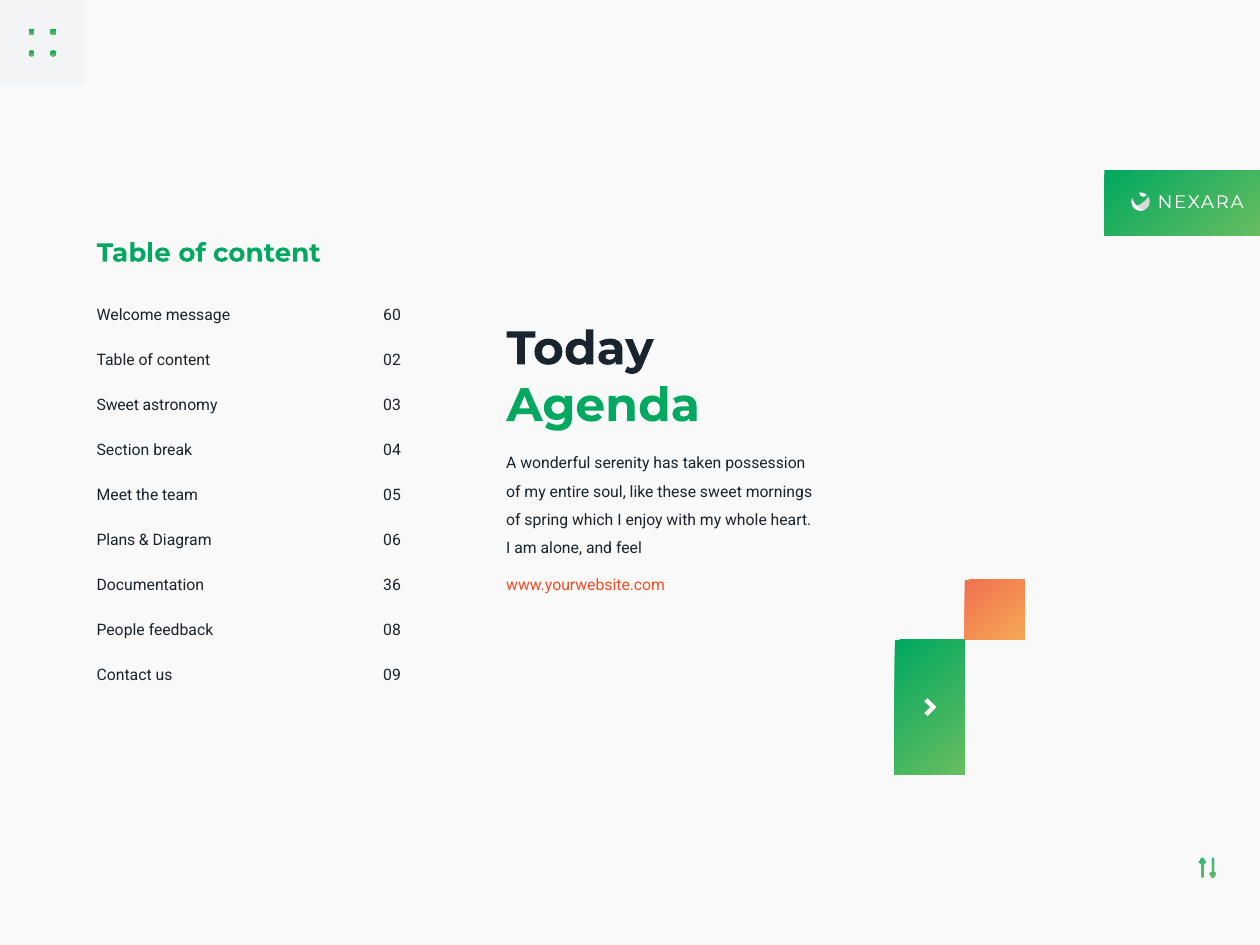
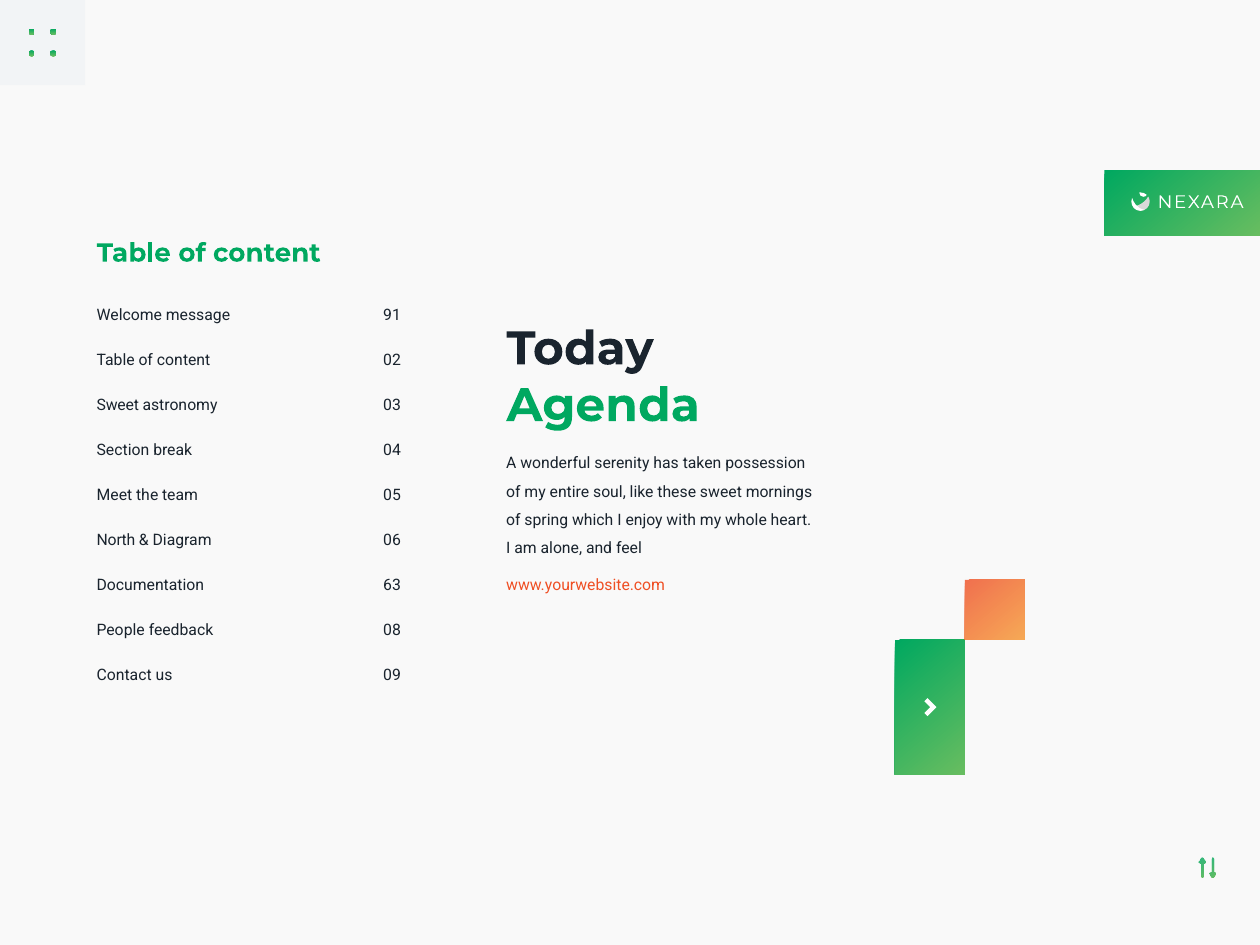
60: 60 -> 91 (392, 316)
Plans: Plans -> North (116, 540)
36: 36 -> 63 (392, 585)
